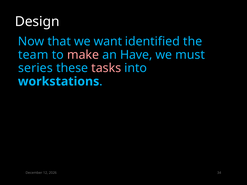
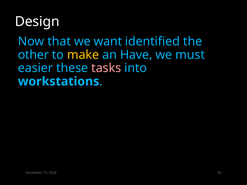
team: team -> other (33, 55)
make colour: pink -> yellow (83, 55)
series: series -> easier (35, 68)
